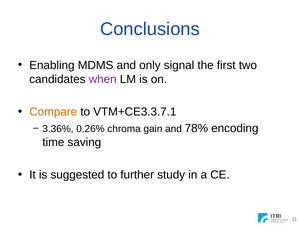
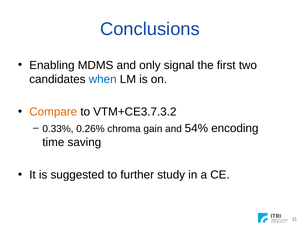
when colour: purple -> blue (103, 79)
VTM+CE3.3.7.1: VTM+CE3.3.7.1 -> VTM+CE3.7.3.2 (135, 112)
3.36%: 3.36% -> 0.33% (58, 129)
78%: 78% -> 54% (196, 128)
